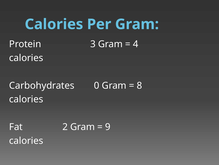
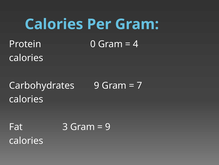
3: 3 -> 0 (93, 44)
Carbohydrates 0: 0 -> 9 (97, 85)
8: 8 -> 7 (139, 85)
2: 2 -> 3 (65, 126)
